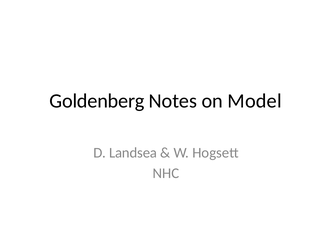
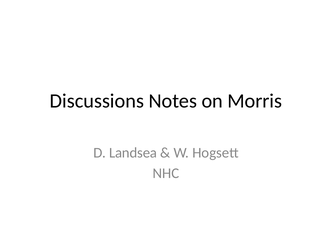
Goldenberg: Goldenberg -> Discussions (97, 101)
Model: Model -> Morris (255, 101)
